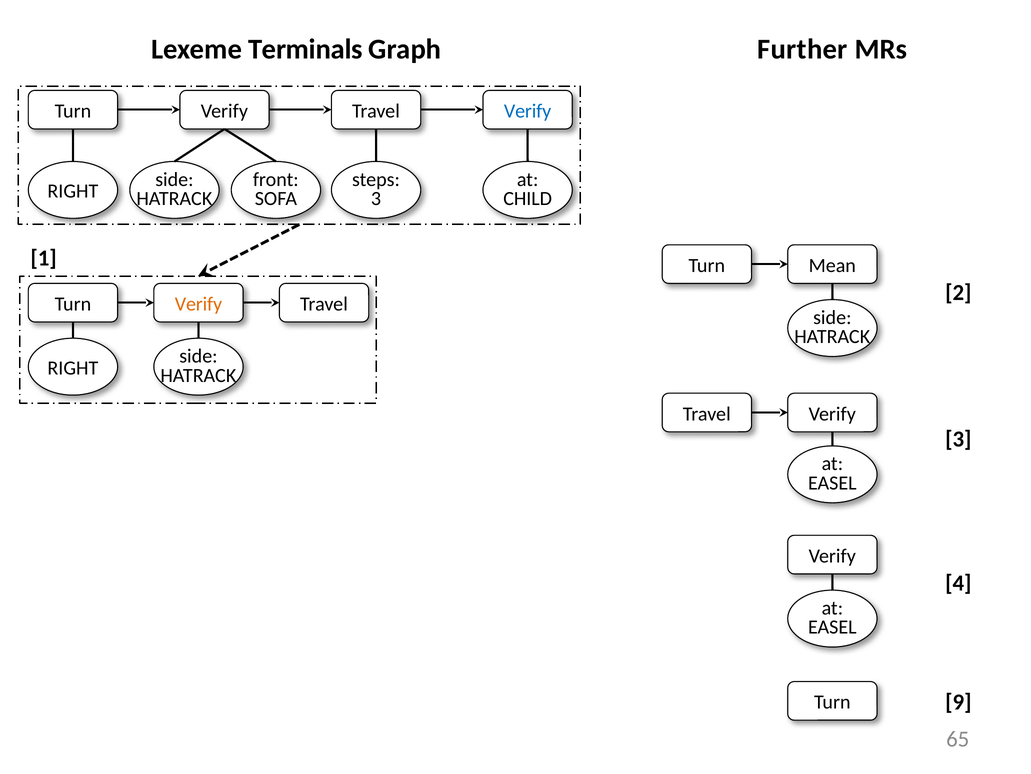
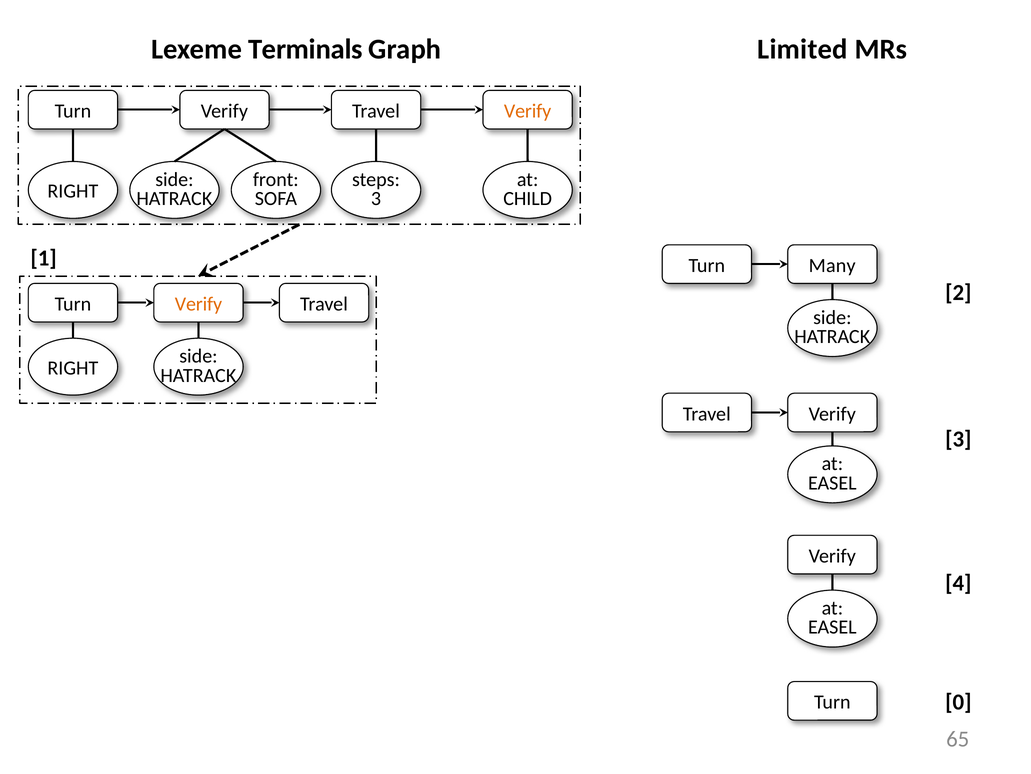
Further: Further -> Limited (803, 49)
Verify colour: blue -> orange (528, 111)
Mean: Mean -> Many (832, 265)
9: 9 -> 0 (958, 702)
